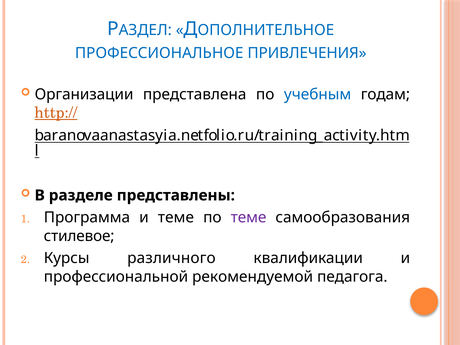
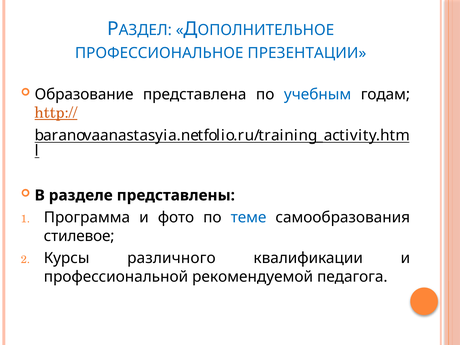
ПРИВЛЕЧЕНИЯ: ПРИВЛЕЧЕНИЯ -> ПРЕЗЕНТАЦИИ (307, 53)
Организации: Организации -> Образование (84, 94)
и теме: теме -> фото (176, 218)
теме colour: purple -> blue (249, 218)
